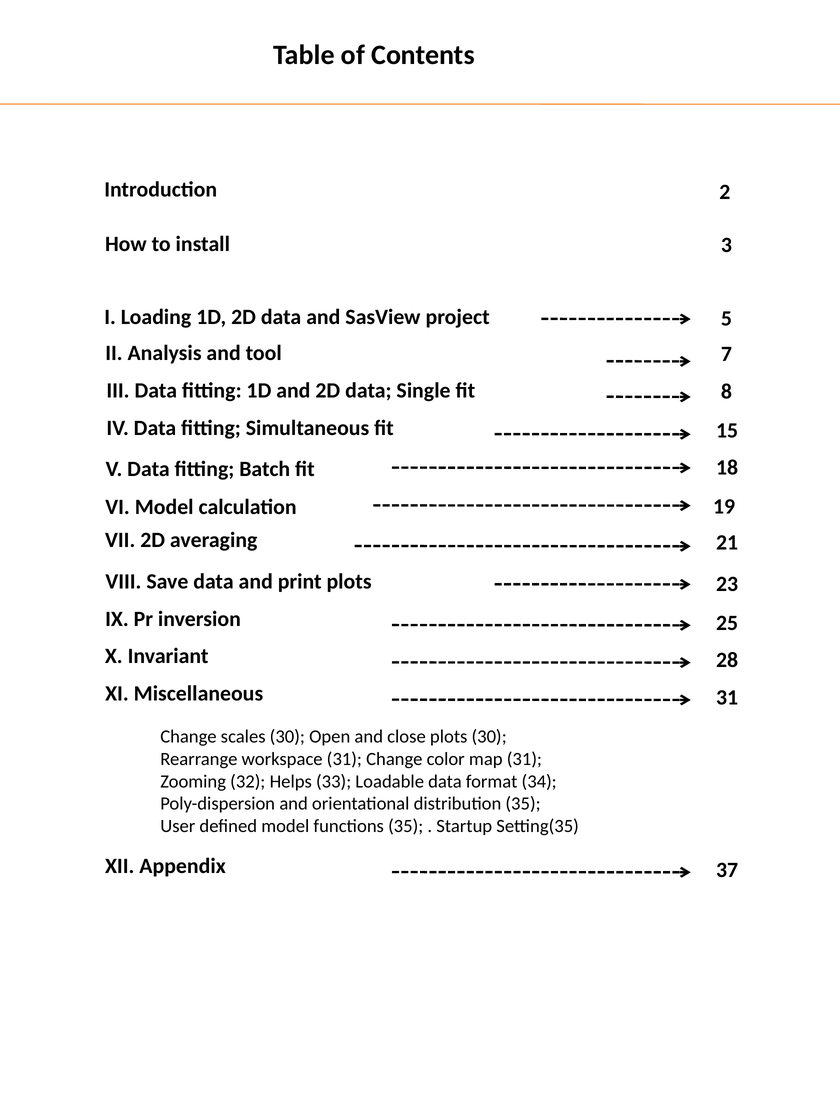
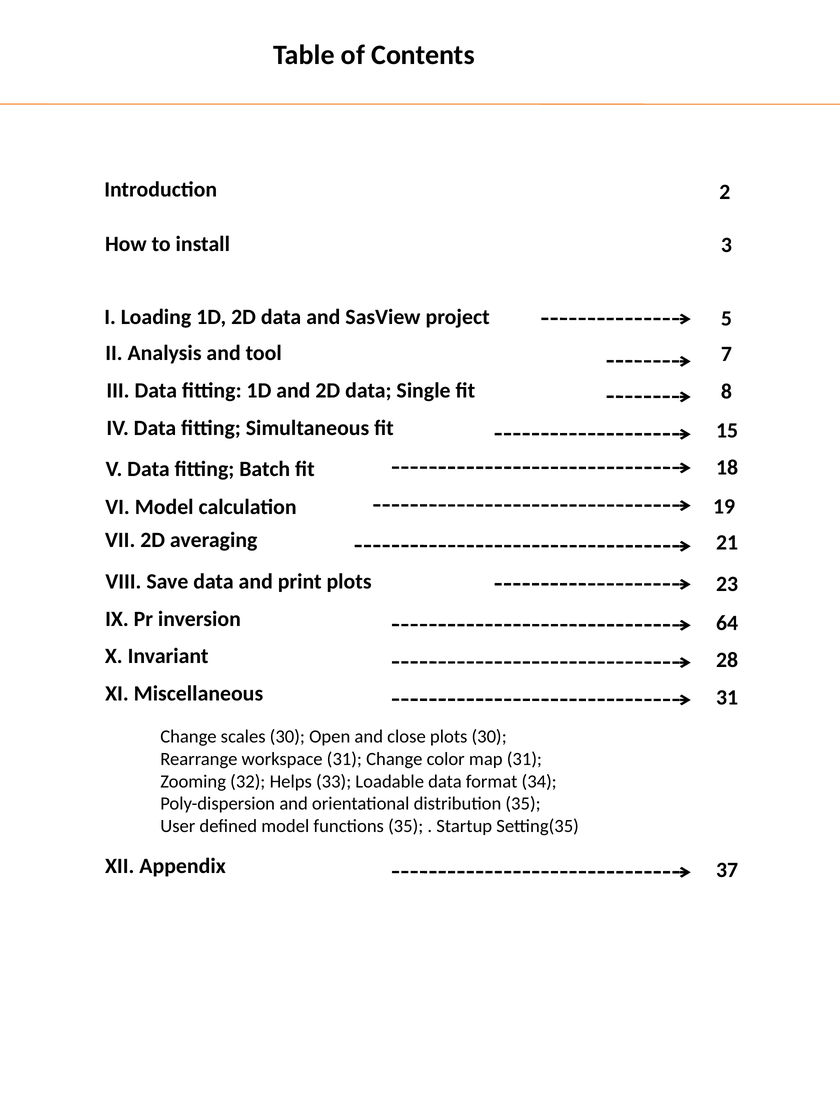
25: 25 -> 64 (727, 623)
